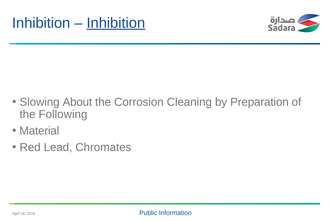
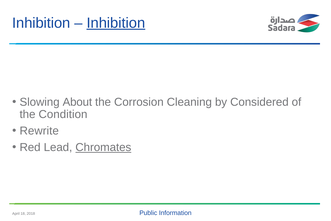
Preparation: Preparation -> Considered (259, 102)
Following: Following -> Condition (63, 114)
Material: Material -> Rewrite (39, 131)
Chromates underline: none -> present (103, 147)
